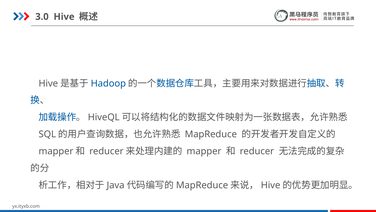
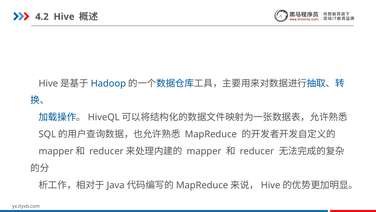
3.0: 3.0 -> 4.2 (42, 17)
